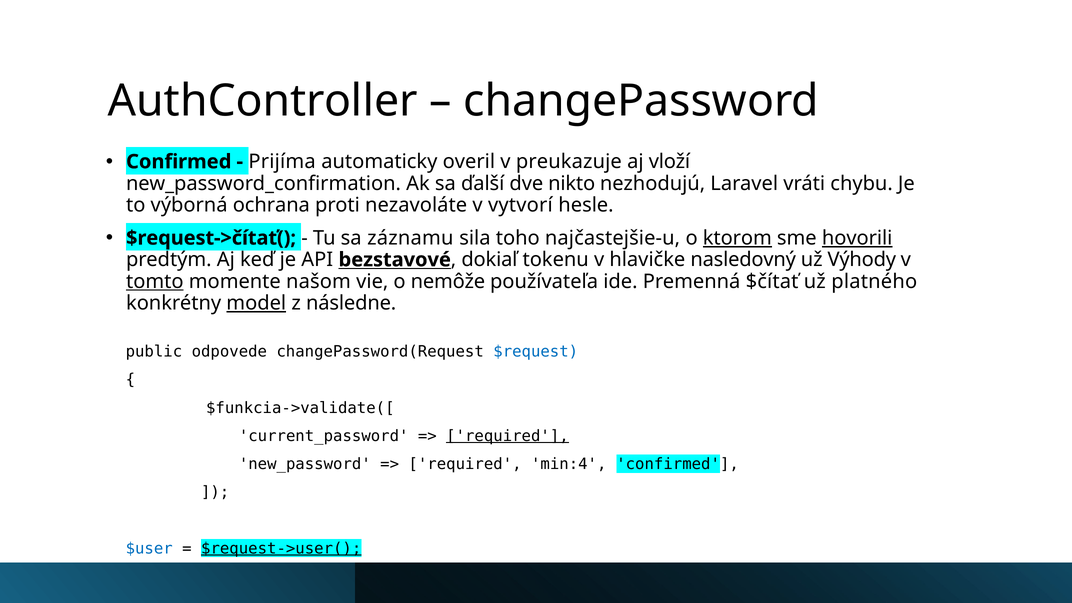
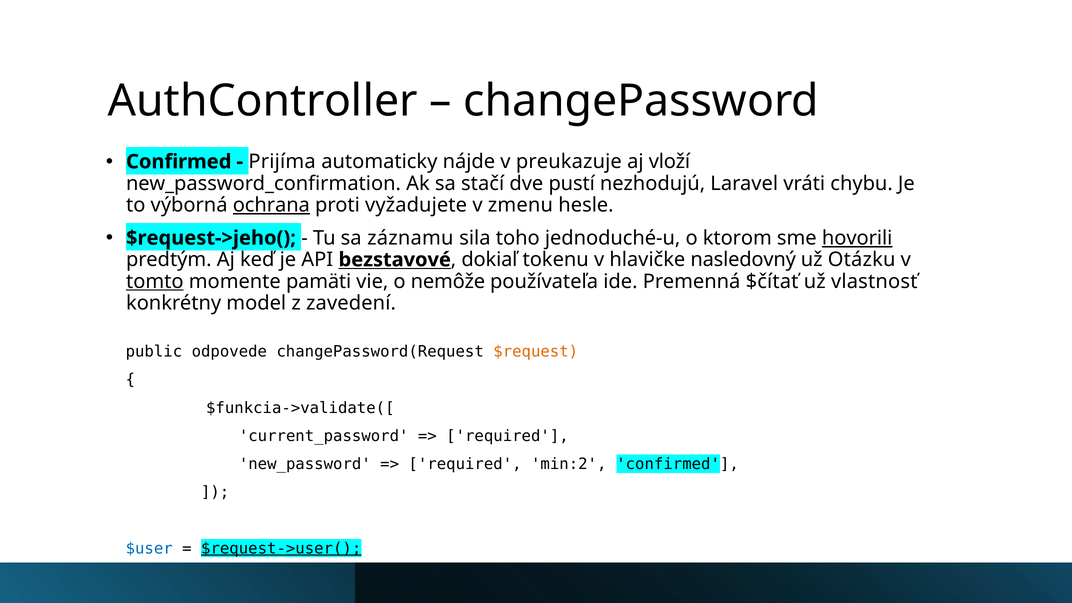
overil: overil -> nájde (469, 162)
ďalší: ďalší -> stačí (483, 183)
nikto: nikto -> pustí (572, 183)
ochrana underline: none -> present (271, 205)
nezavoláte: nezavoláte -> vyžadujete (416, 205)
vytvorí: vytvorí -> zmenu (520, 205)
$request->čítať(: $request->čítať( -> $request->jeho( (211, 238)
najčastejšie-u: najčastejšie-u -> jednoduché-u (613, 238)
ktorom underline: present -> none (737, 238)
Výhody: Výhody -> Otázku (862, 260)
našom: našom -> pamäti (319, 281)
platného: platného -> vlastnosť (874, 281)
model underline: present -> none (256, 303)
následne: následne -> zavedení (351, 303)
$request colour: blue -> orange (536, 352)
required underline: present -> none (507, 436)
min:4: min:4 -> min:2 (569, 464)
